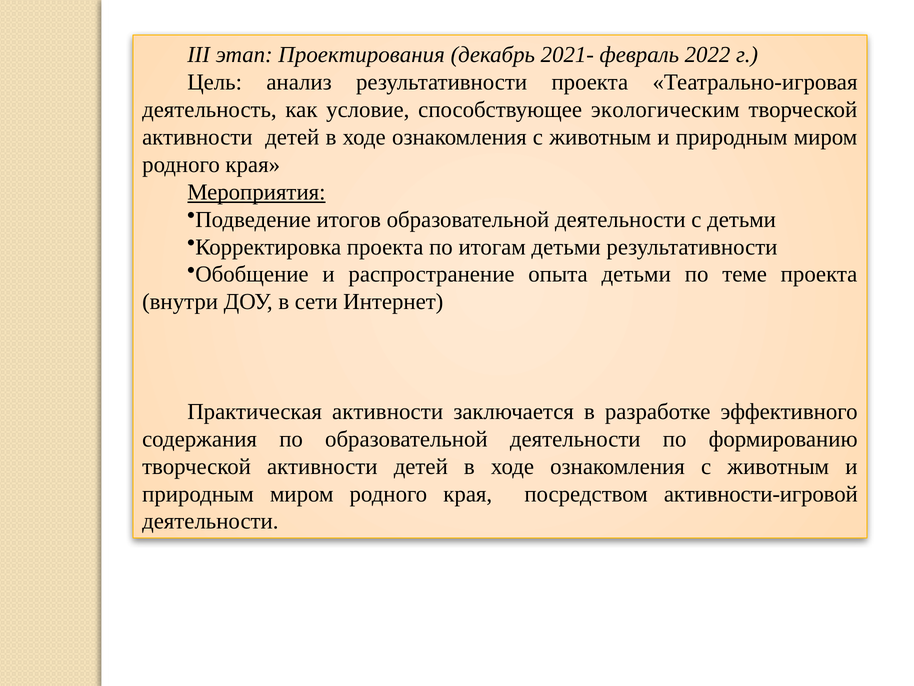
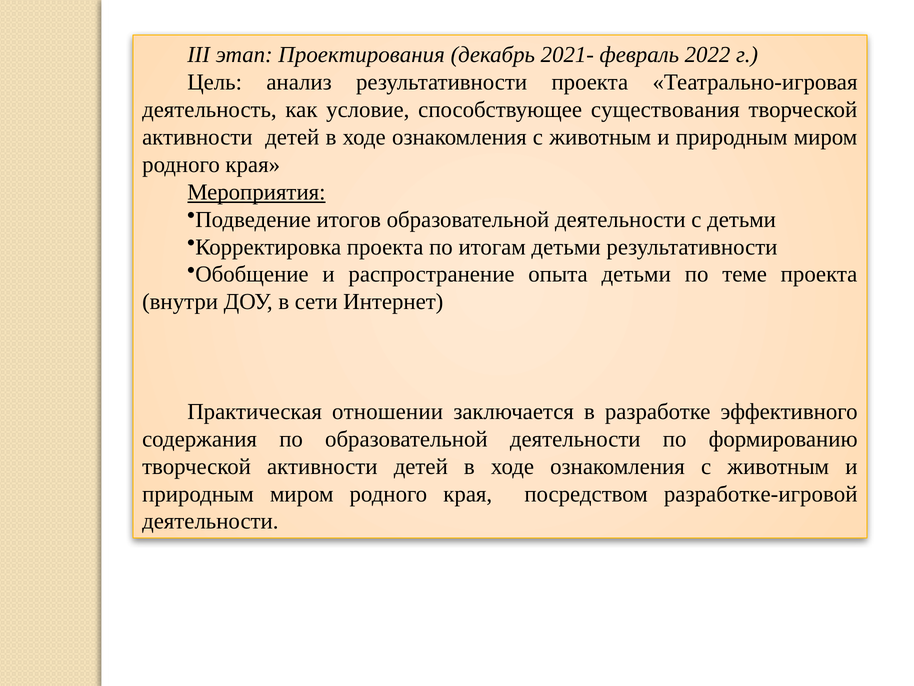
экологическим: экологическим -> существования (665, 110)
Практическая активности: активности -> отношении (388, 411)
активности-игровой: активности-игровой -> разработке-игровой (761, 494)
